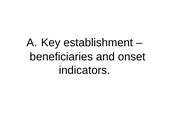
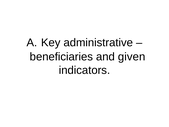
establishment: establishment -> administrative (98, 42)
onset: onset -> given (132, 57)
